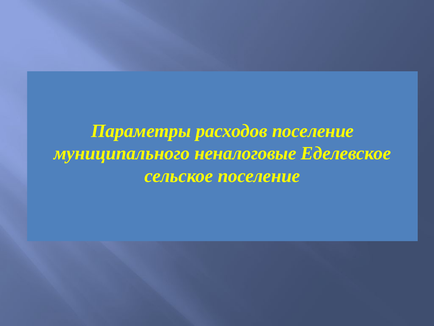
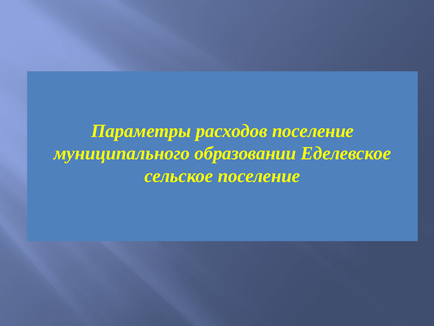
неналоговые: неналоговые -> образовании (245, 153)
